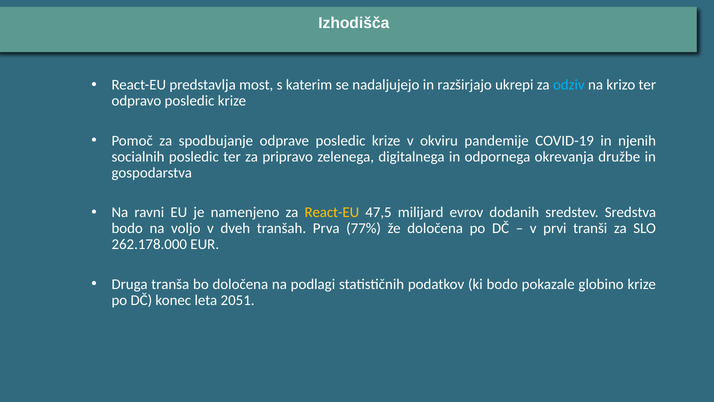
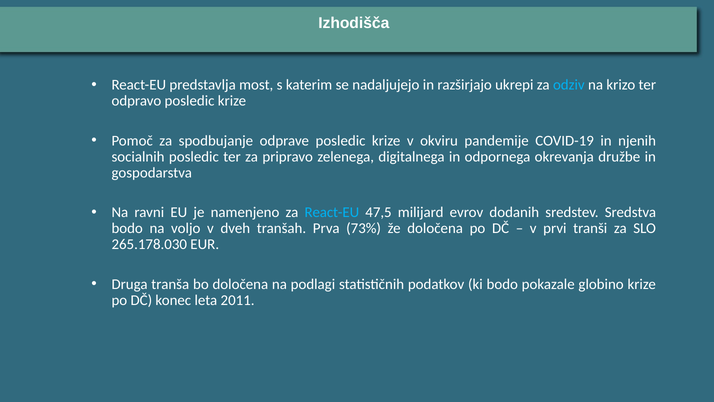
React-EU colour: yellow -> light blue (332, 212)
77%: 77% -> 73% (364, 228)
262.178.000: 262.178.000 -> 265.178.030 (149, 244)
2051: 2051 -> 2011 (238, 300)
